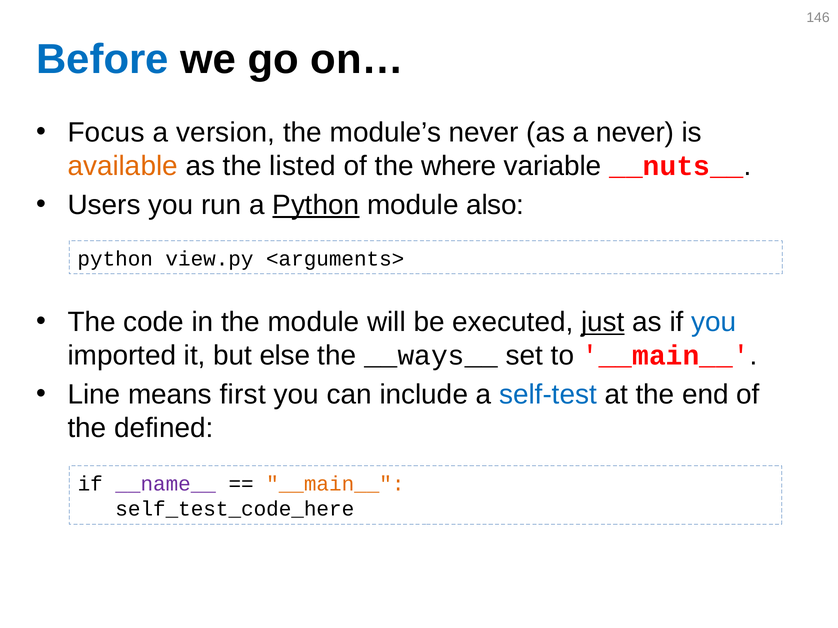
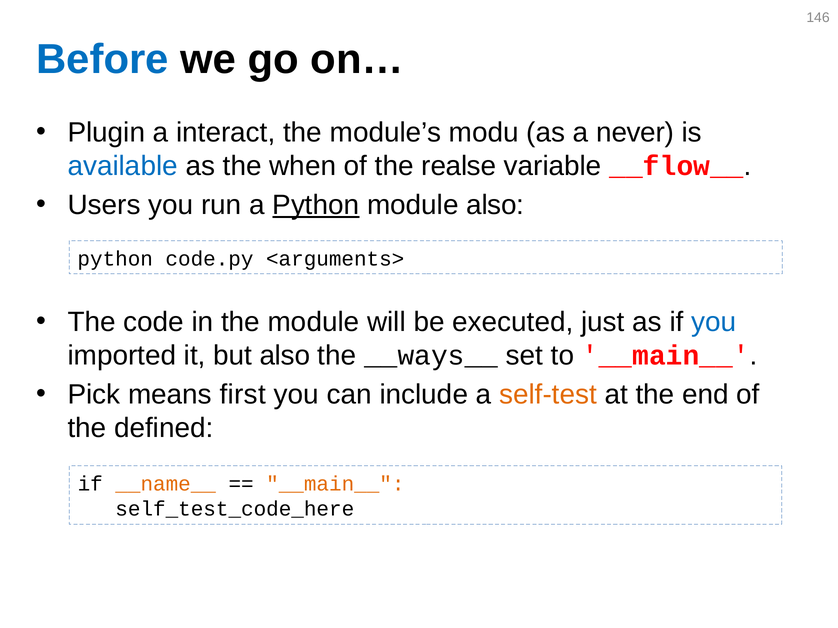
Focus: Focus -> Plugin (106, 133)
version: version -> interact (226, 133)
module’s never: never -> modu (484, 133)
available colour: orange -> blue (123, 166)
listed: listed -> when (303, 166)
where: where -> realse (459, 166)
__nuts__: __nuts__ -> __flow__ (677, 166)
view.py: view.py -> code.py (209, 259)
just underline: present -> none (603, 322)
but else: else -> also (285, 356)
Line: Line -> Pick (94, 395)
self-test colour: blue -> orange (548, 395)
__name__ colour: purple -> orange (166, 484)
